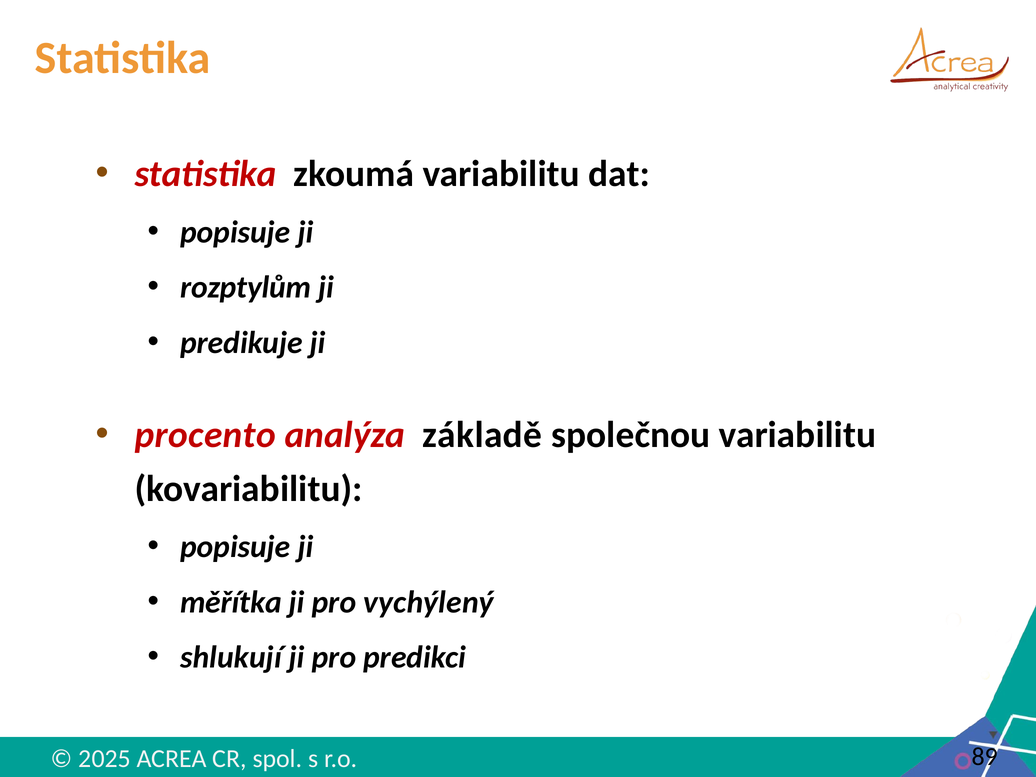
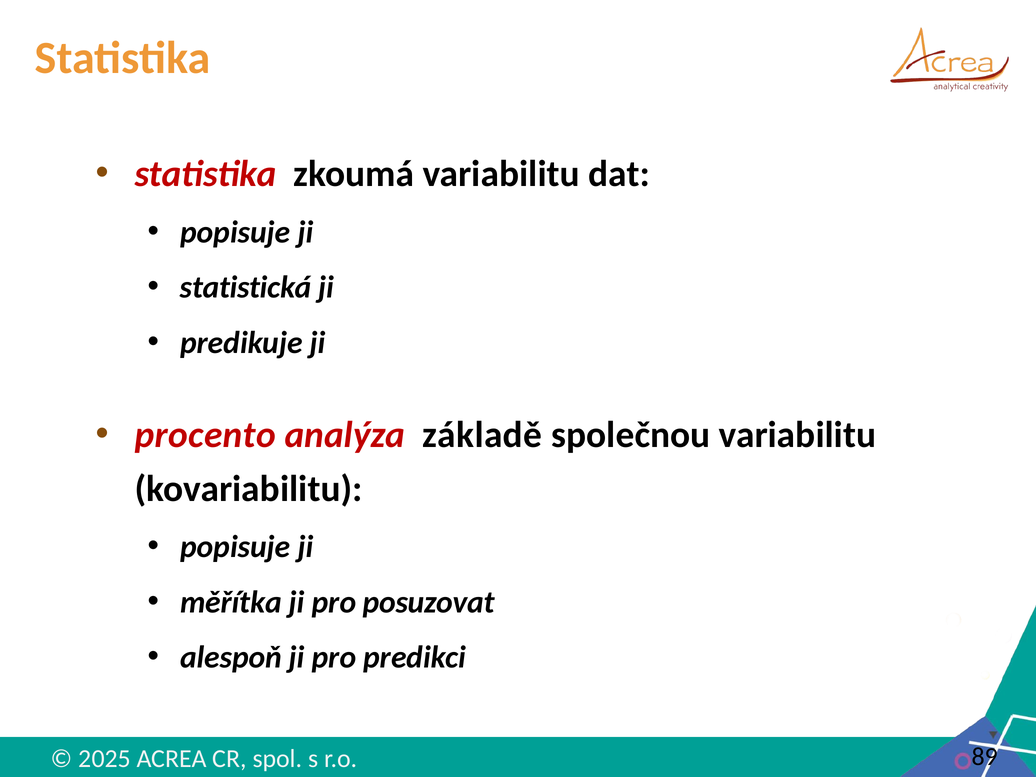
rozptylům: rozptylům -> statistická (246, 287)
vychýlený: vychýlený -> posuzovat (429, 602)
shlukují: shlukují -> alespoň (231, 657)
